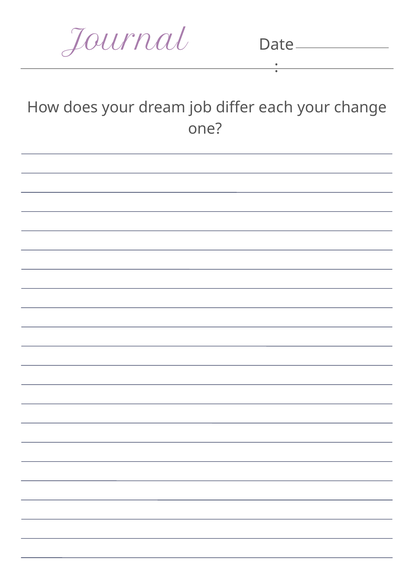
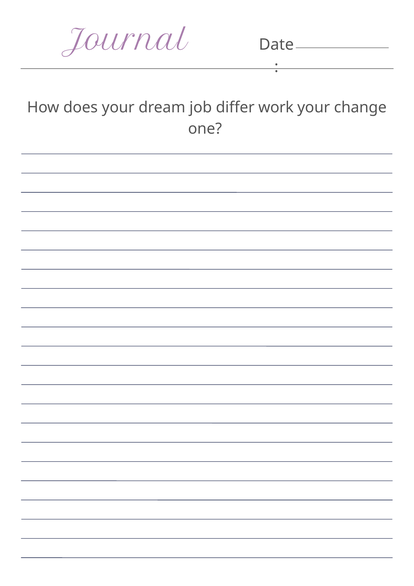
each: each -> work (276, 107)
